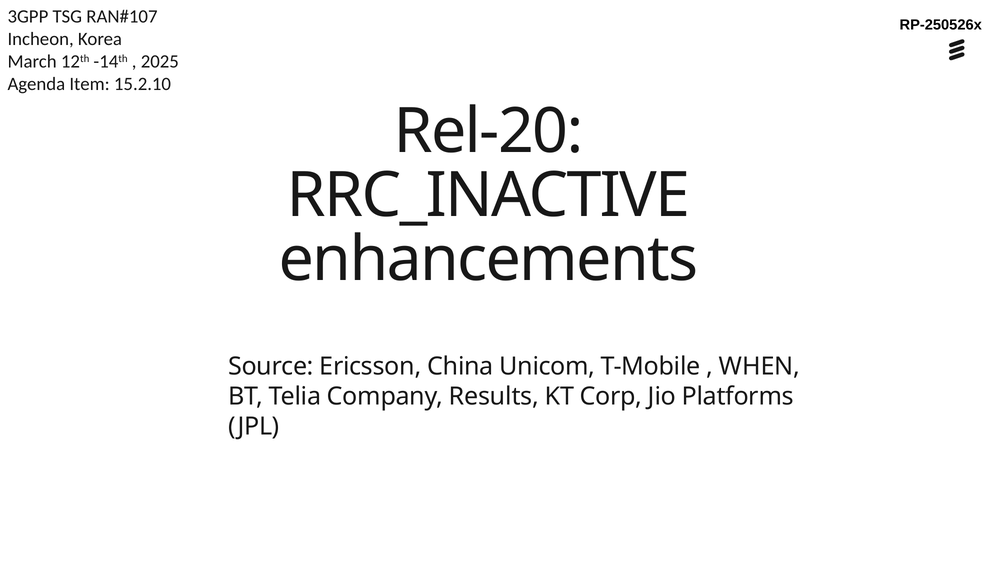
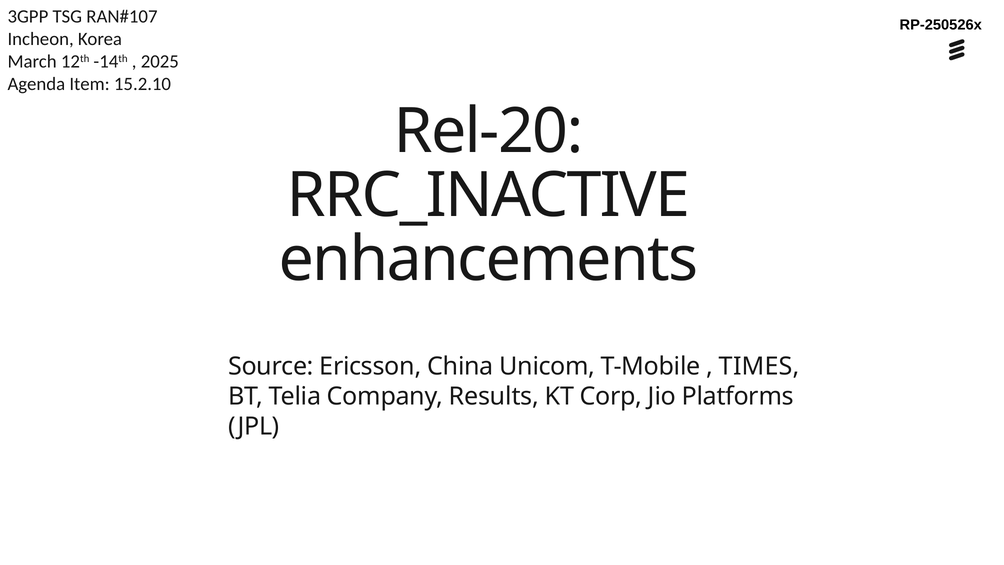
WHEN: WHEN -> TIMES (759, 366)
